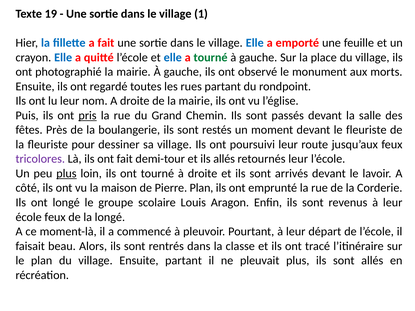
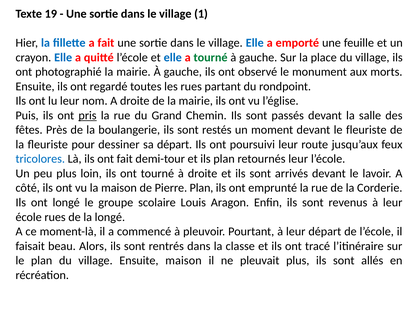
sa village: village -> départ (175, 145)
tricolores colour: purple -> blue (40, 159)
ils allés: allés -> plan (224, 159)
plus underline: present -> none (66, 174)
école feux: feux -> rues (55, 217)
Ensuite partant: partant -> maison (183, 261)
